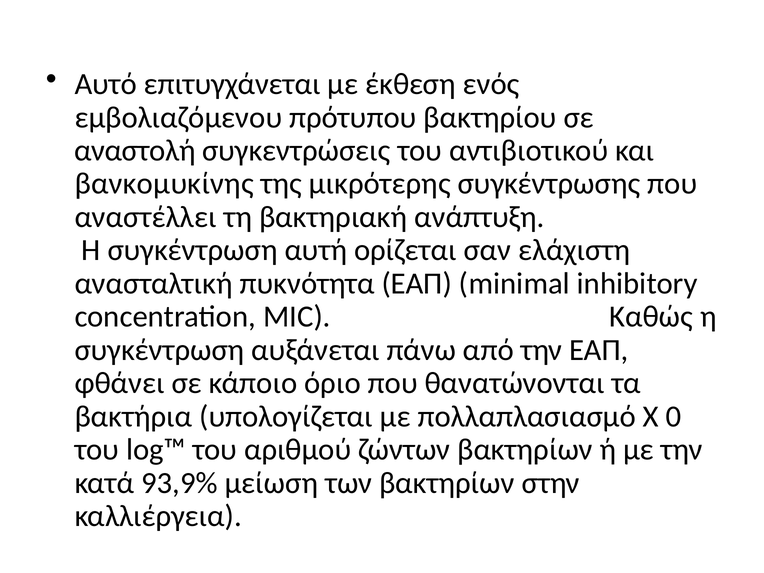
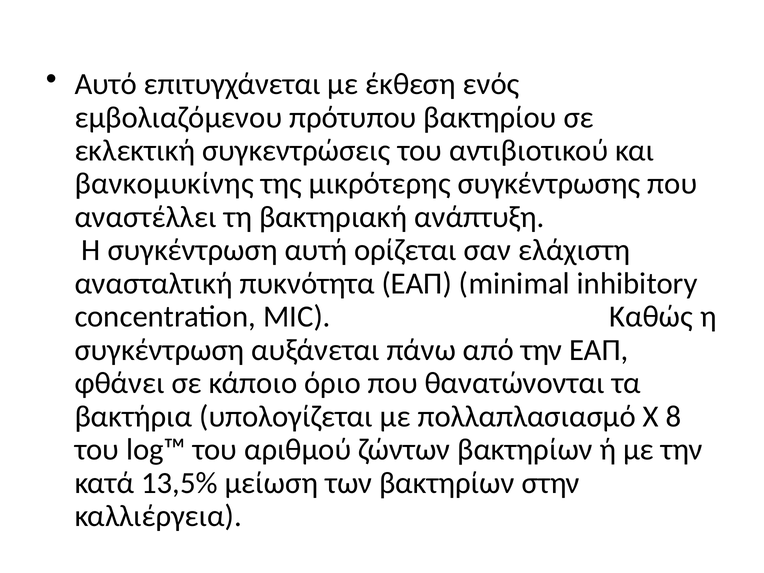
αναστολή: αναστολή -> εκλεκτική (135, 151)
0: 0 -> 8 (673, 416)
93,9%: 93,9% -> 13,5% (179, 483)
